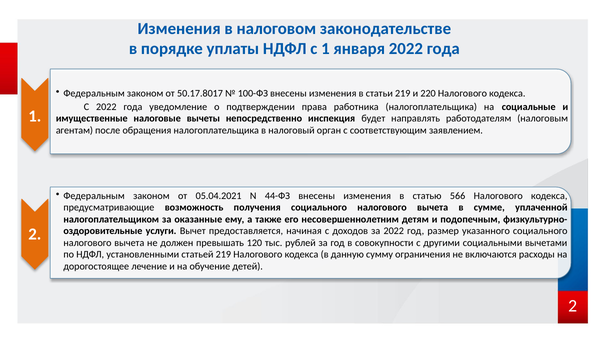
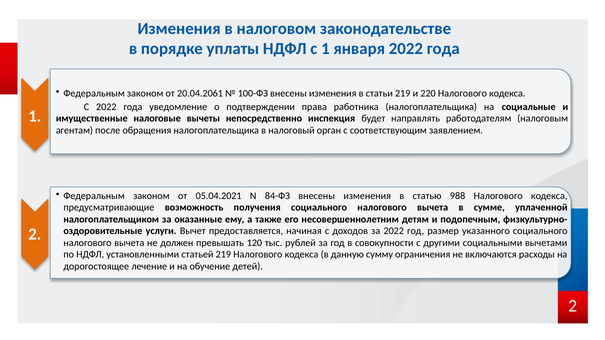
50.17.8017: 50.17.8017 -> 20.04.2061 (200, 94)
44-ФЗ: 44-ФЗ -> 84-ФЗ (277, 196)
566: 566 -> 988 (458, 196)
